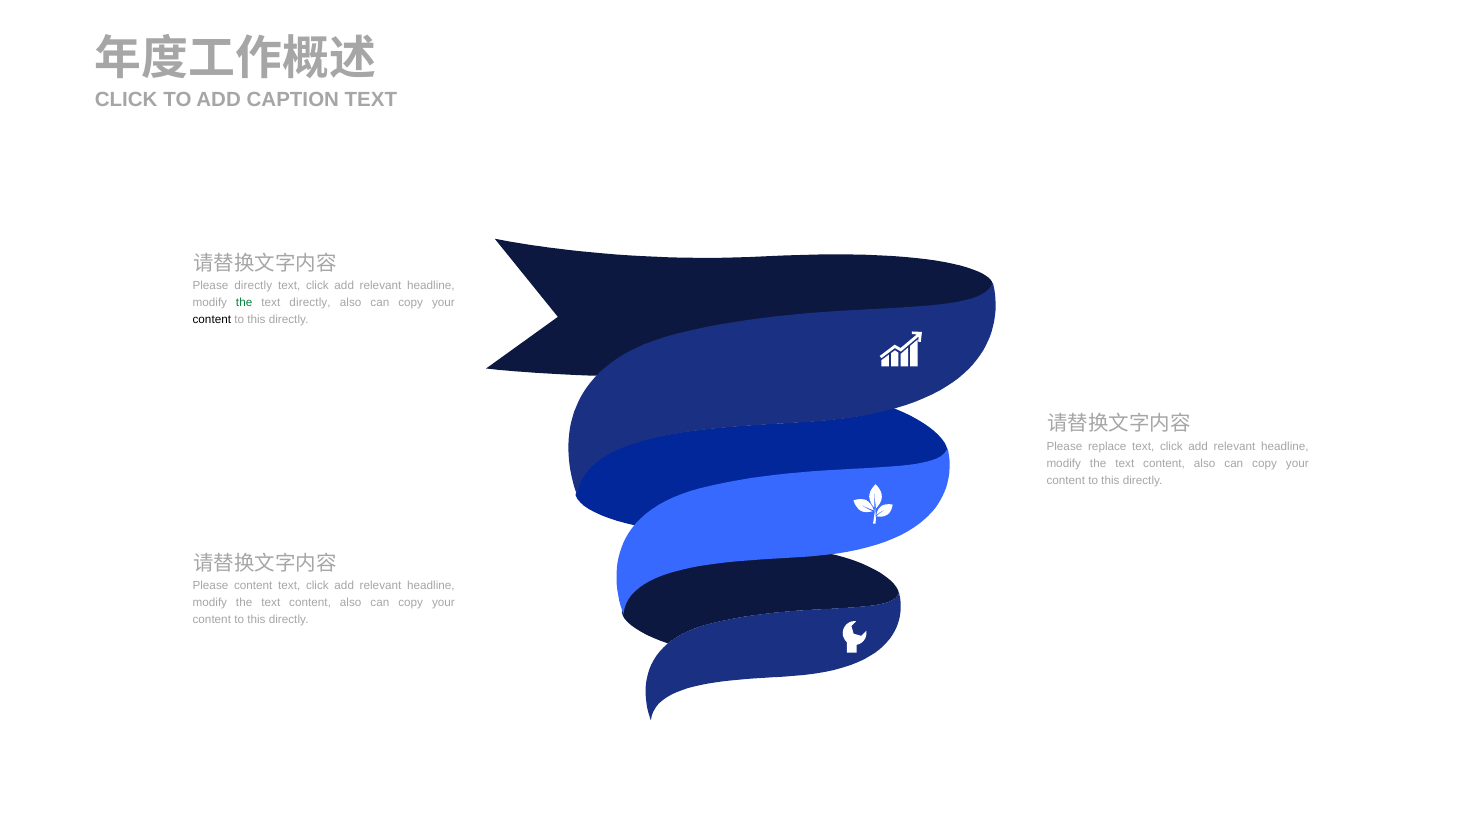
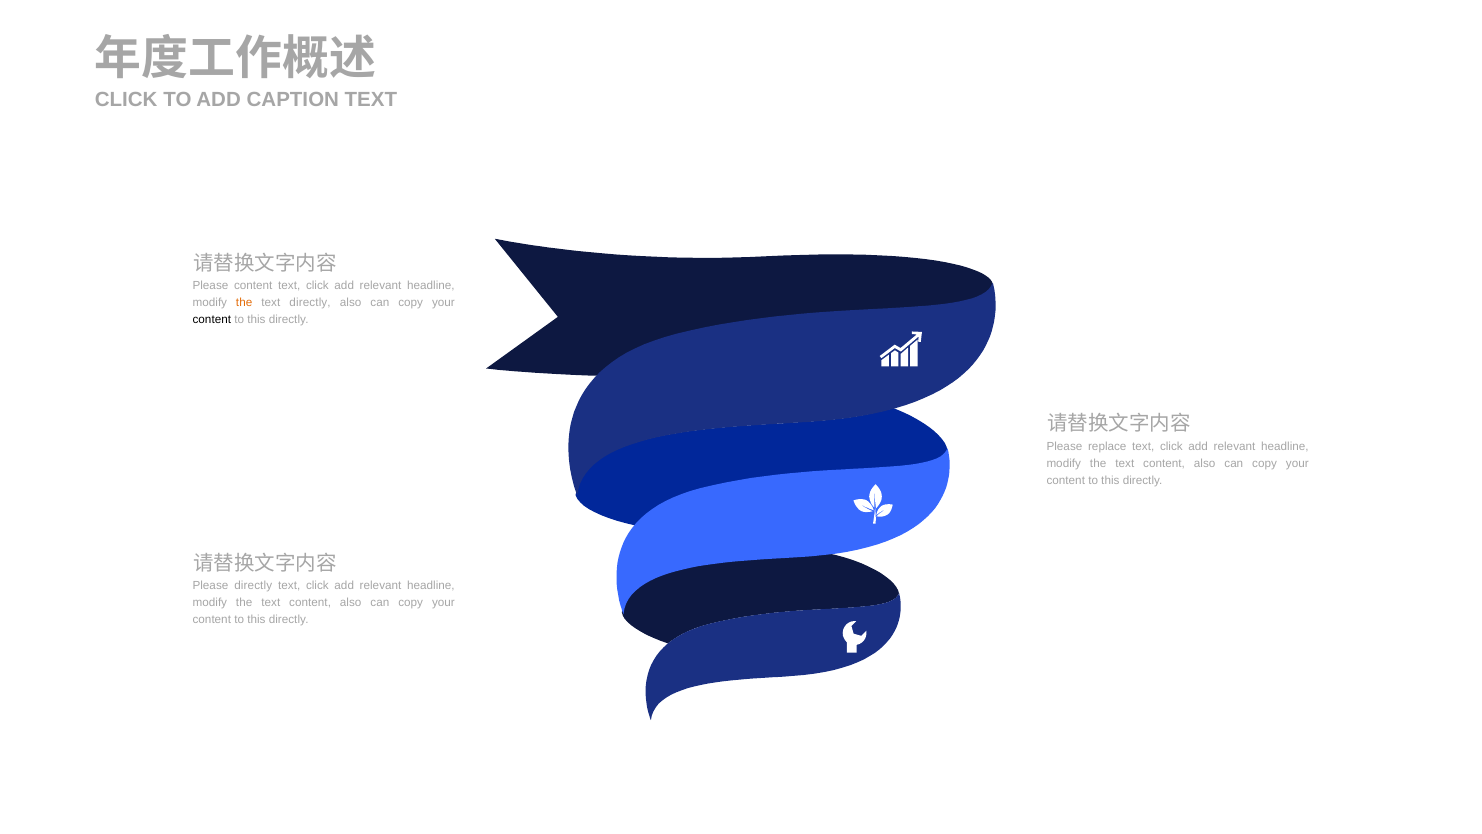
Please directly: directly -> content (253, 286)
the colour: green -> orange (244, 303)
Please content: content -> directly (253, 586)
